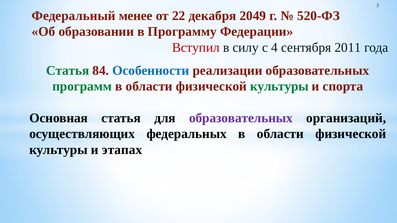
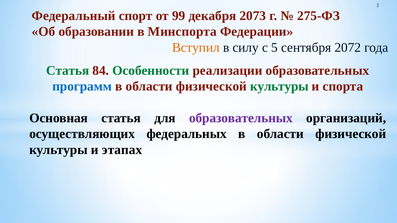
менее: менее -> спорт (136, 16)
22: 22 -> 99 (179, 16)
2049: 2049 -> 2073 (253, 16)
520-ФЗ: 520-ФЗ -> 275-ФЗ (318, 16)
Программу: Программу -> Минспорта (182, 32)
Вступил colour: red -> orange (196, 48)
4: 4 -> 5 (274, 48)
2011: 2011 -> 2072 (348, 48)
Особенности colour: blue -> green (151, 71)
программ colour: green -> blue (82, 86)
